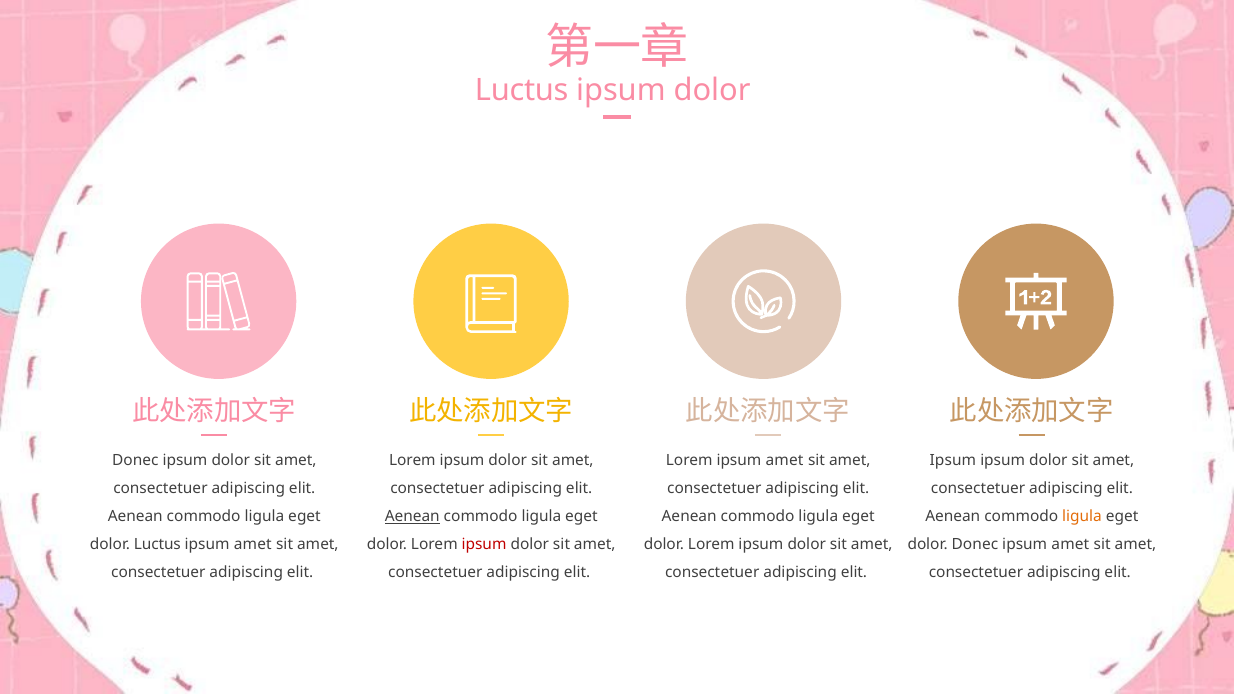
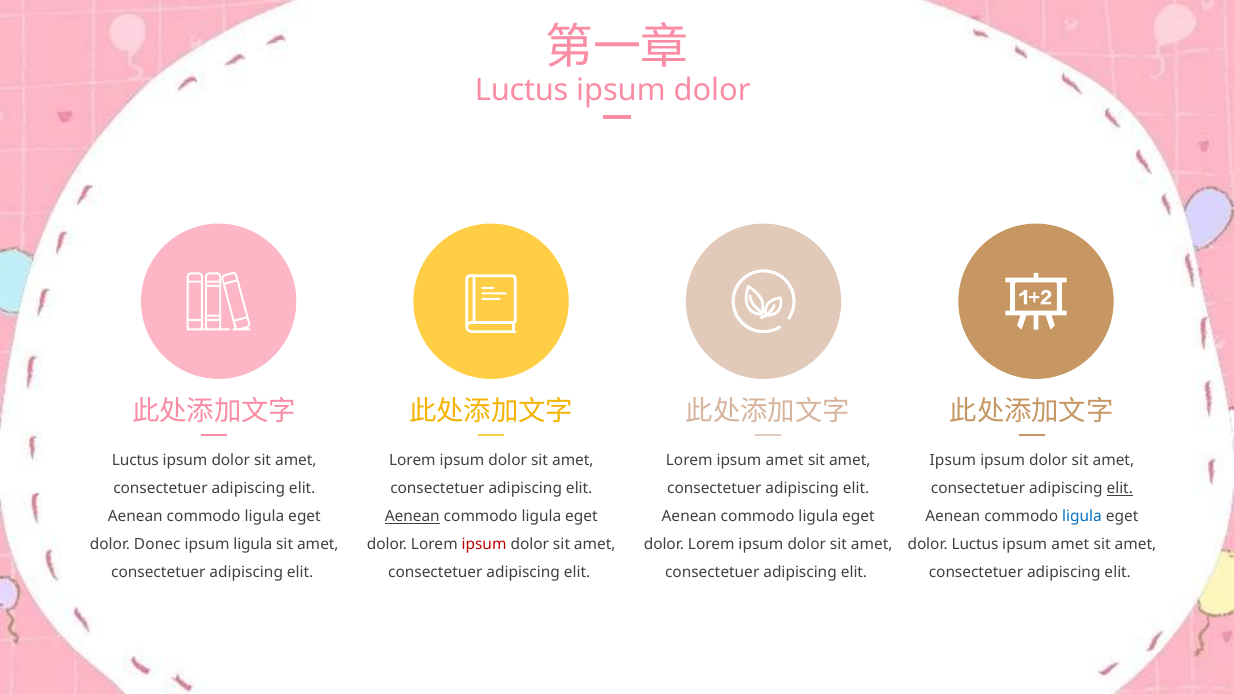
Donec: Donec -> Luctus (135, 461)
elit underline: none -> present (1120, 489)
ligula colour: orange -> blue (1082, 517)
dolor Luctus: Luctus -> Donec (157, 544)
amet: amet -> ligula (253, 544)
dolor Donec: Donec -> Luctus (975, 544)
